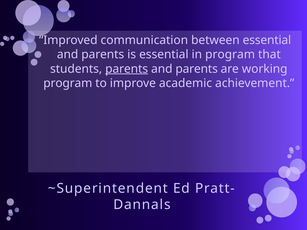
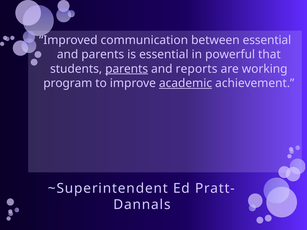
in program: program -> powerful (230, 55)
parents: parents -> reports (197, 69)
academic underline: none -> present (186, 83)
